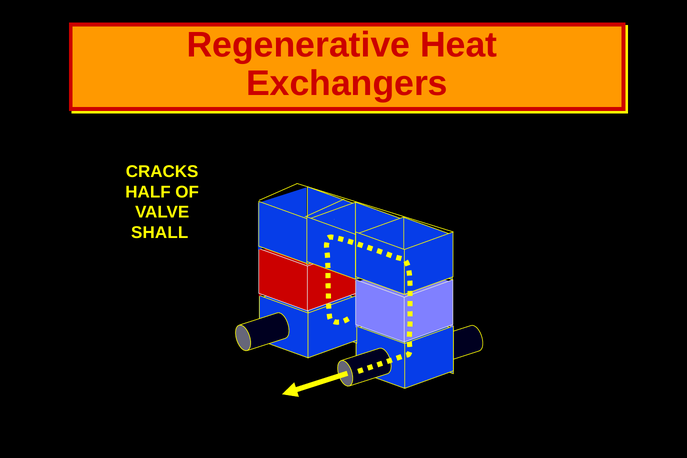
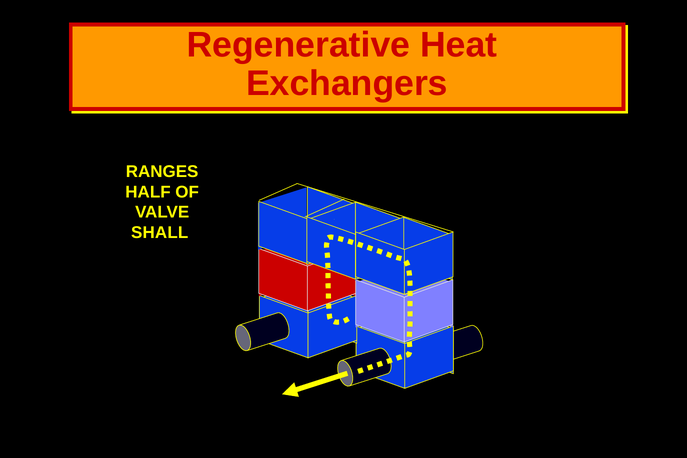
CRACKS: CRACKS -> RANGES (162, 172)
